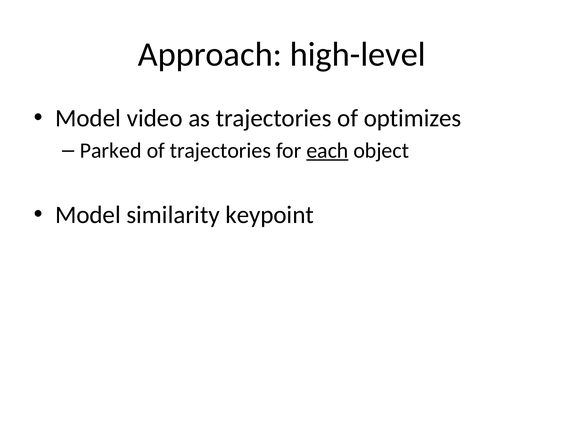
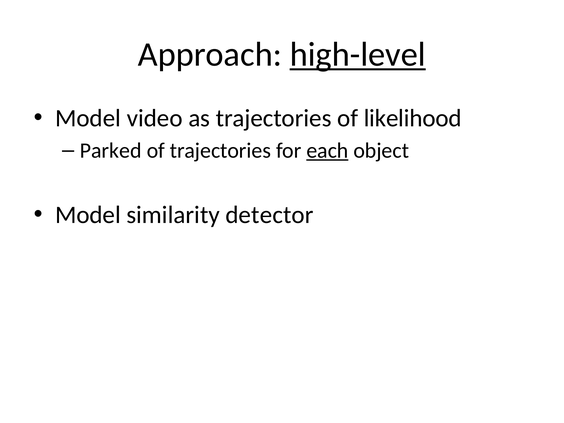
high-level underline: none -> present (358, 55)
optimizes: optimizes -> likelihood (413, 118)
keypoint: keypoint -> detector (270, 215)
